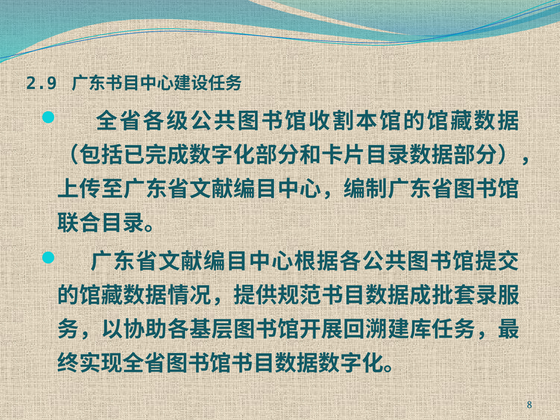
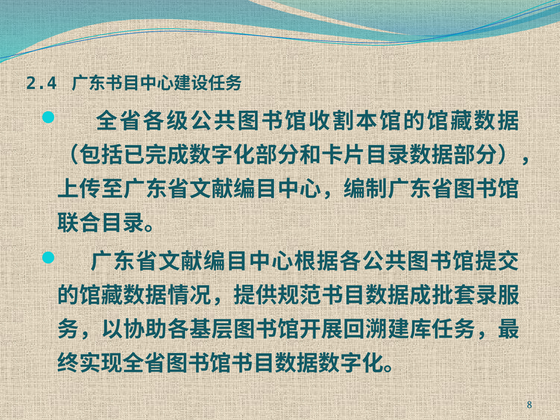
2.9: 2.9 -> 2.4 (42, 83)
